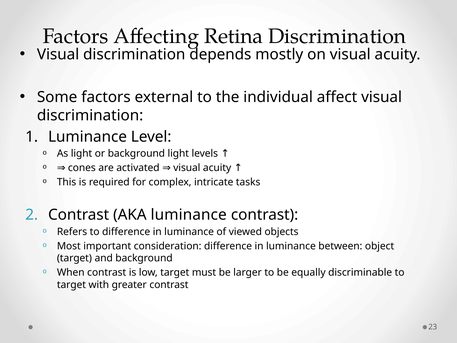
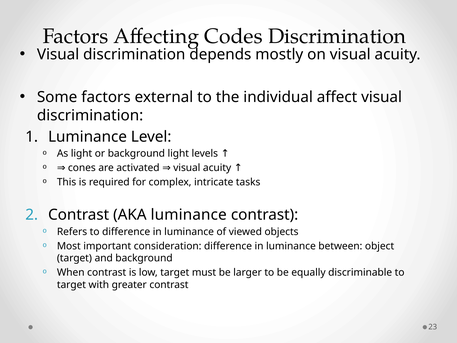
Retina: Retina -> Codes (233, 36)
